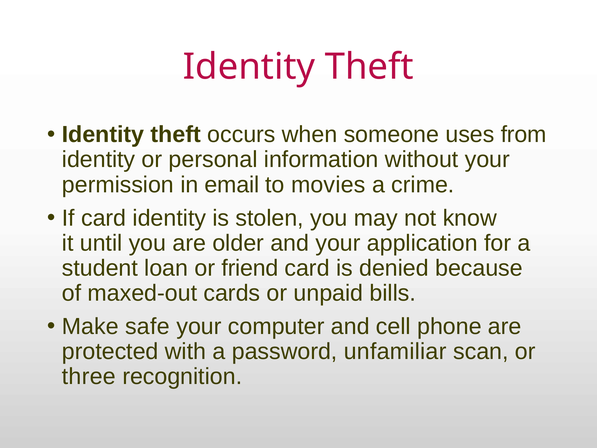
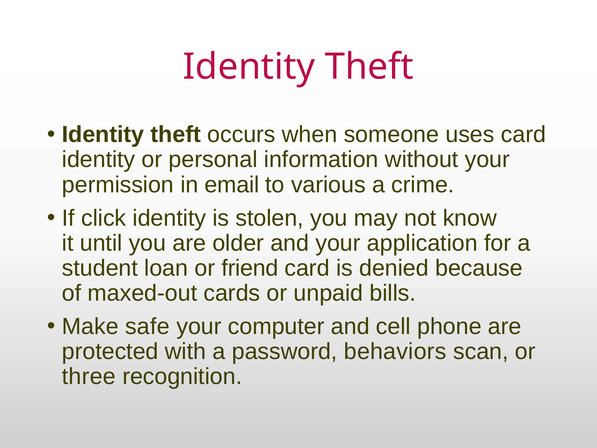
uses from: from -> card (523, 135)
movies: movies -> various (328, 185)
If card: card -> click (104, 218)
unfamiliar: unfamiliar -> behaviors (395, 351)
